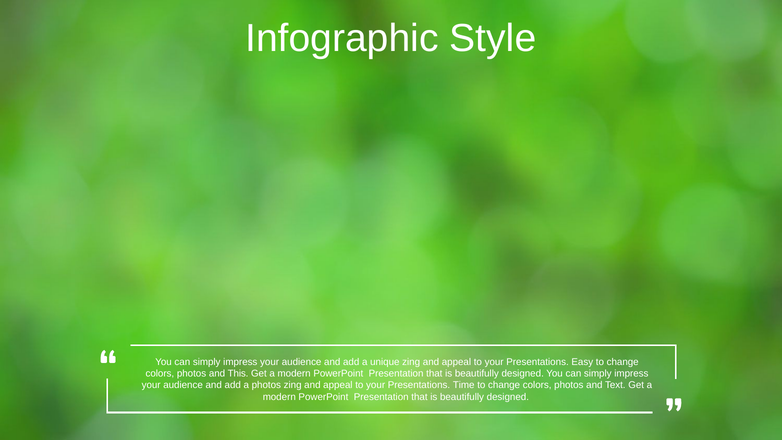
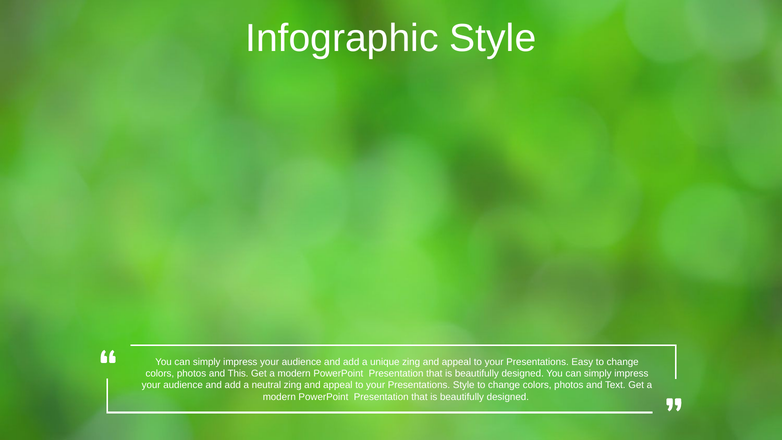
a photos: photos -> neutral (266, 385)
Presentations Time: Time -> Style (464, 385)
